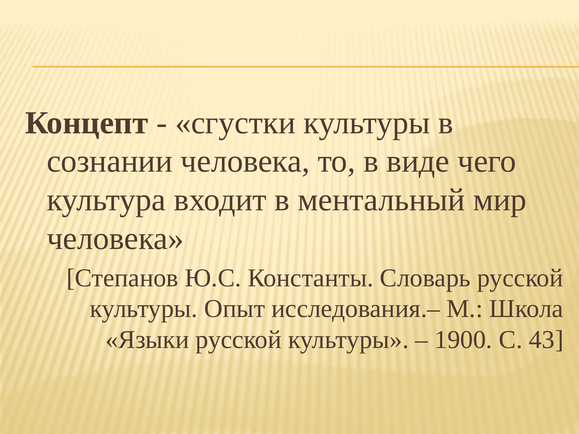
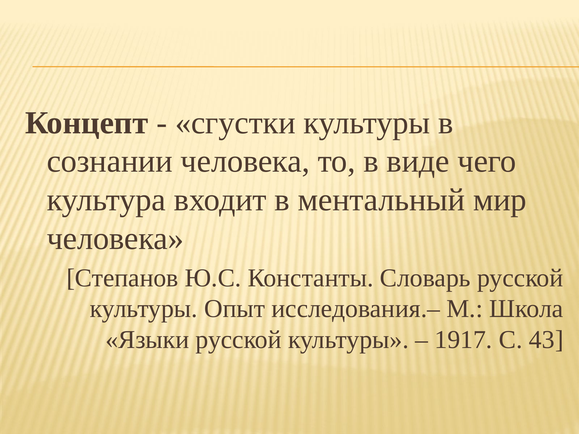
1900: 1900 -> 1917 (463, 340)
